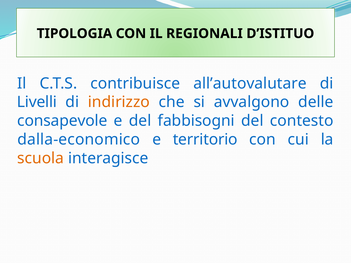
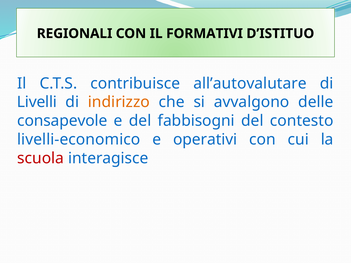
TIPOLOGIA: TIPOLOGIA -> REGIONALI (75, 34)
REGIONALI: REGIONALI -> FORMATIVI (205, 34)
dalla-economico: dalla-economico -> livelli-economico (79, 140)
territorio: territorio -> operativi (205, 140)
scuola colour: orange -> red (41, 158)
